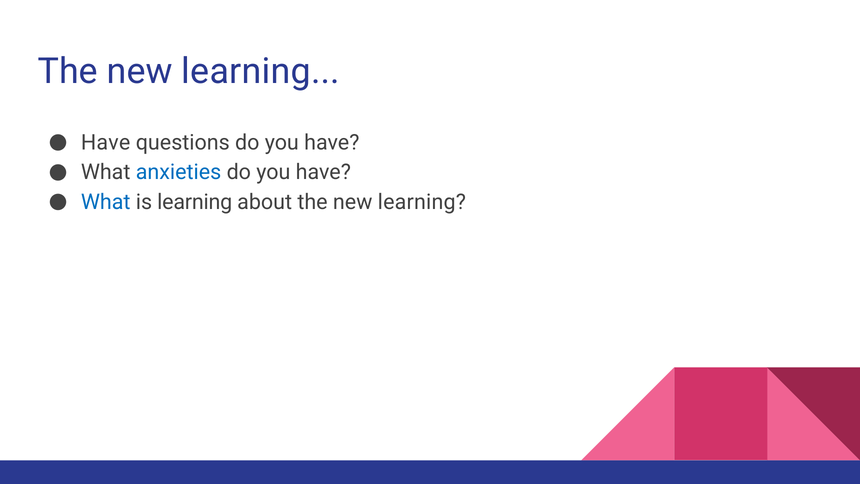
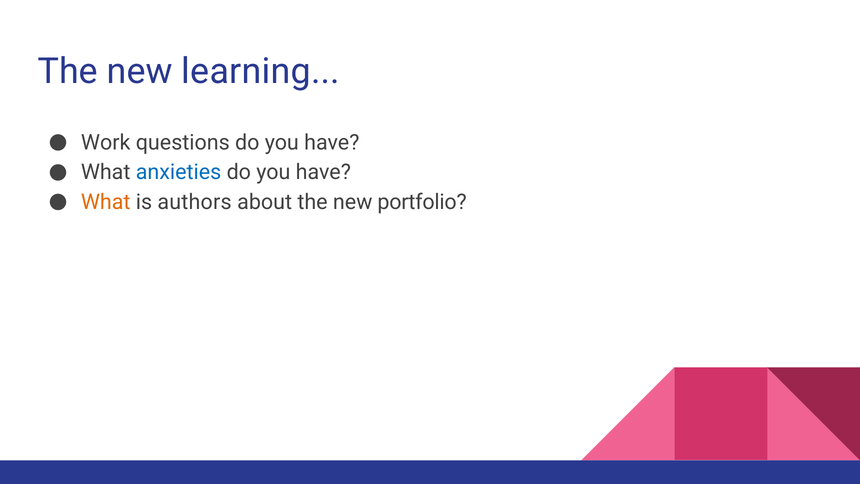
Have: Have -> Work (106, 143)
What colour: blue -> orange (106, 202)
is learning: learning -> authors (195, 202)
about the new learning: learning -> portfolio (422, 202)
